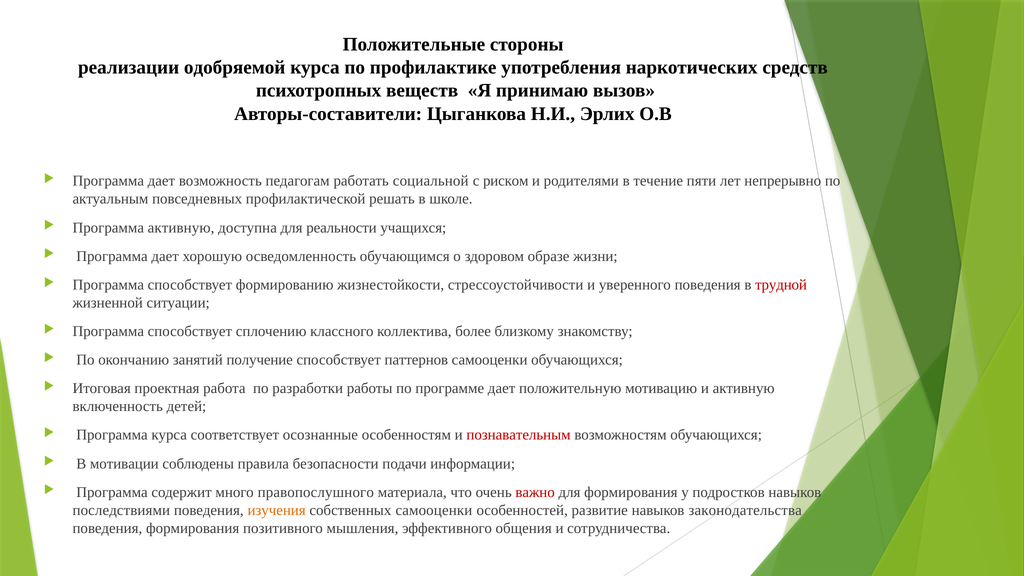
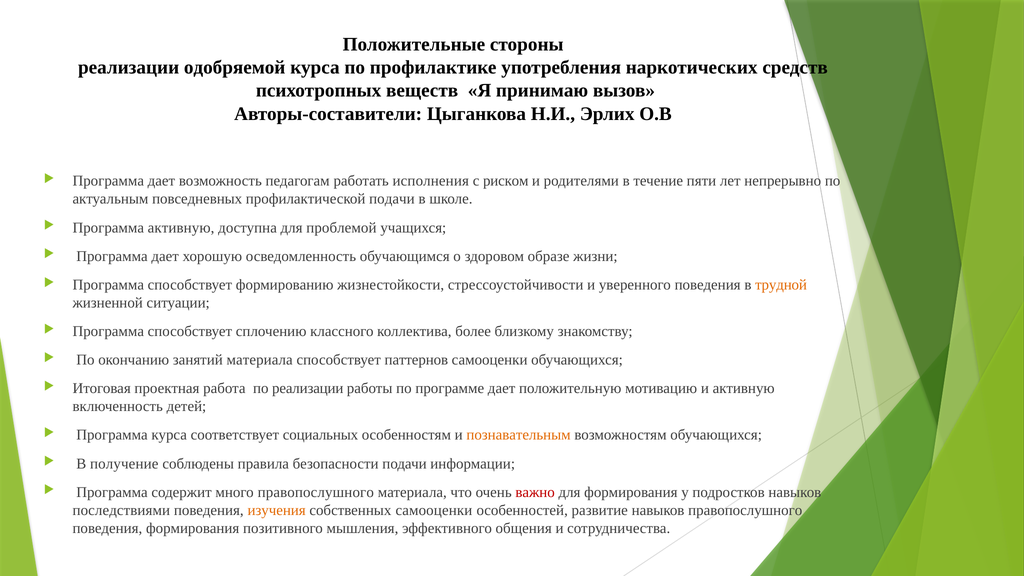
социальной: социальной -> исполнения (431, 181)
профилактической решать: решать -> подачи (392, 199)
реальности: реальности -> проблемой (341, 228)
трудной colour: red -> orange (781, 285)
занятий получение: получение -> материала (260, 360)
по разработки: разработки -> реализации (308, 389)
осознанные: осознанные -> социальных (321, 435)
познавательным colour: red -> orange (519, 435)
мотивации: мотивации -> получение (124, 464)
навыков законодательства: законодательства -> правопослушного (745, 510)
